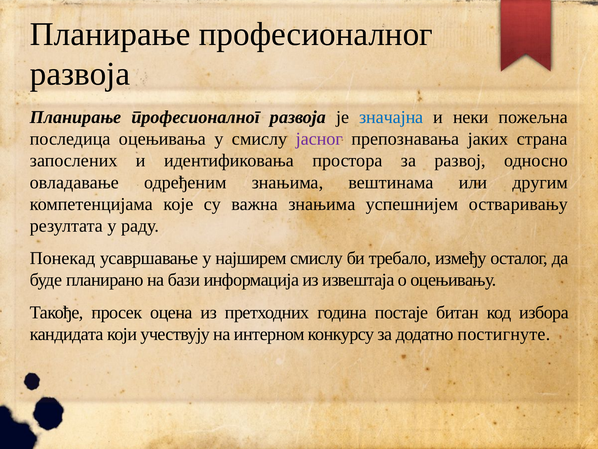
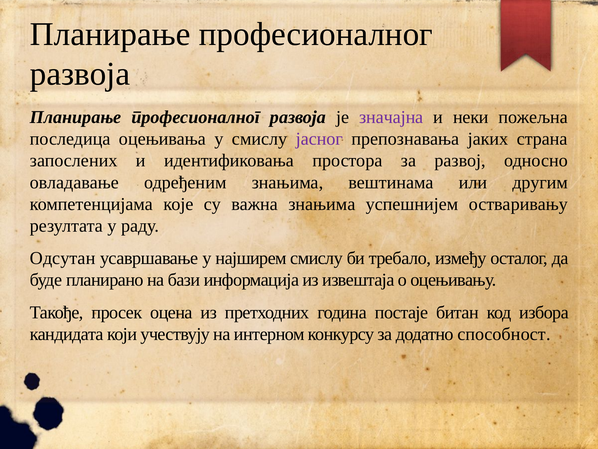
значајна colour: blue -> purple (391, 117)
Понекад: Понекад -> Одсутан (63, 258)
постигнуте: постигнуте -> способност (504, 334)
